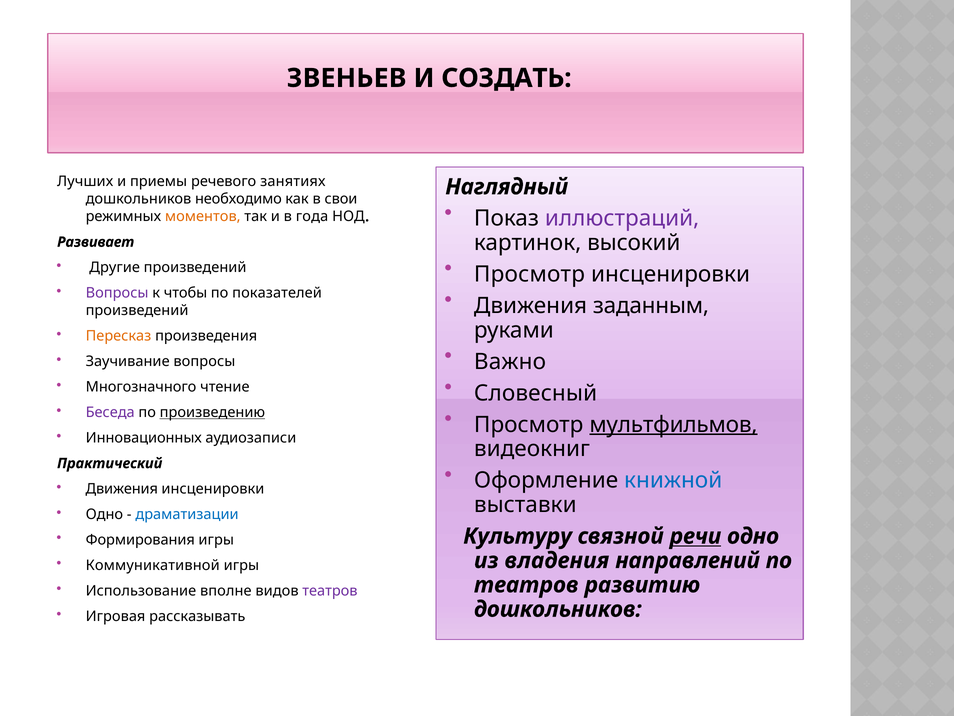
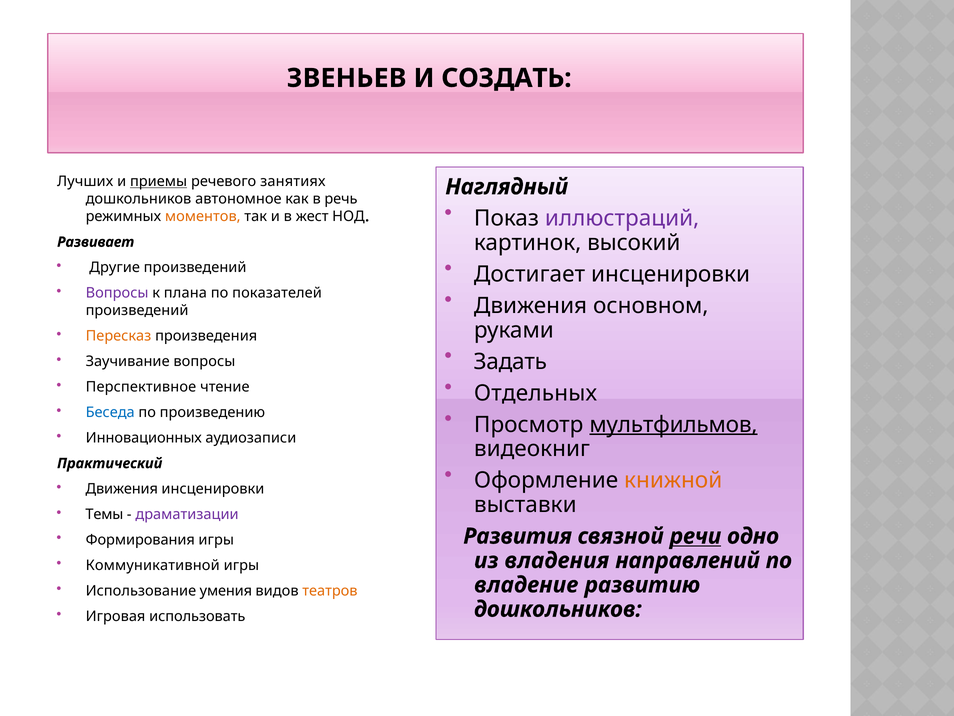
приемы underline: none -> present (159, 181)
необходимо: необходимо -> автономное (238, 199)
свои: свои -> речь (341, 199)
года: года -> жест (312, 216)
Просмотр: Просмотр -> Достигает (530, 274)
чтобы: чтобы -> плана (185, 293)
заданным: заданным -> основном (651, 306)
Важно: Важно -> Задать (510, 361)
Многозначного: Многозначного -> Перспективное (141, 387)
Словесный: Словесный -> Отдельных (536, 393)
Беседа colour: purple -> blue (110, 412)
произведению underline: present -> none (212, 412)
книжной colour: blue -> orange (673, 480)
Одно: Одно -> Темы (104, 514)
драматизации colour: blue -> purple (187, 514)
Культуру: Культуру -> Развития (518, 536)
театров: театров -> владение (526, 585)
вполне: вполне -> умения (226, 590)
театров colour: purple -> orange (330, 590)
рассказывать: рассказывать -> использовать (197, 616)
